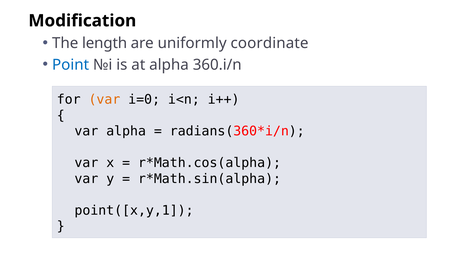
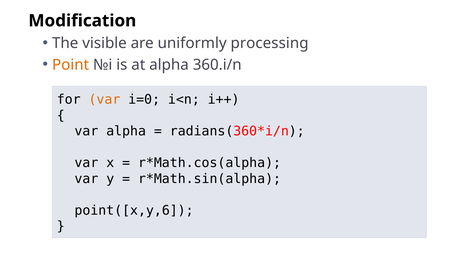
length: length -> visible (105, 43)
coordinate: coordinate -> processing (270, 43)
Point colour: blue -> orange (71, 65)
point([x,y,1: point([x,y,1 -> point([x,y,6 (134, 210)
